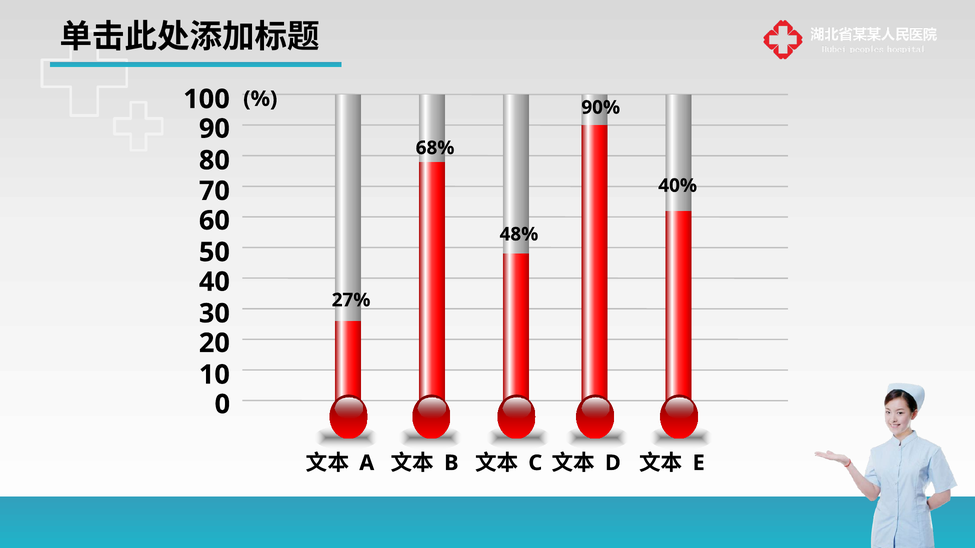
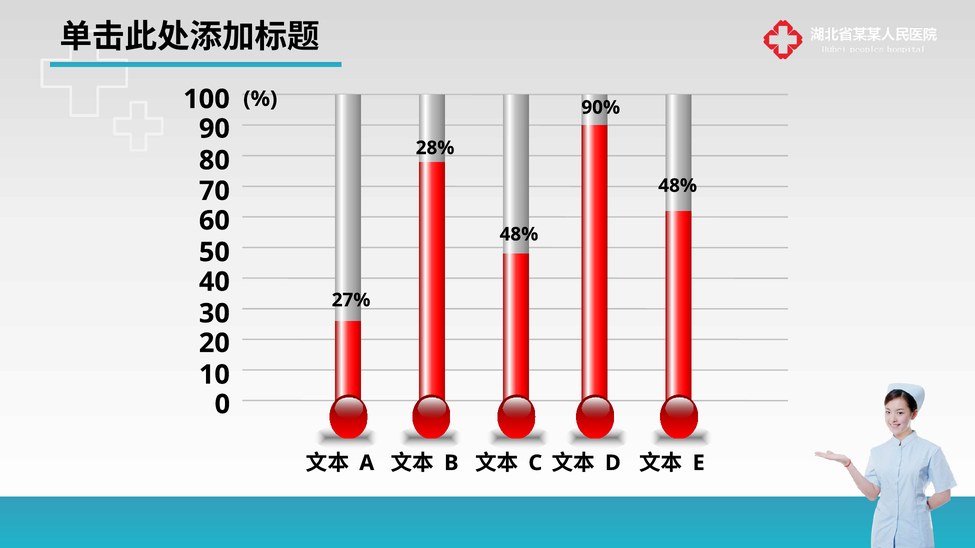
68%: 68% -> 28% (435, 148)
40%: 40% -> 48% (678, 186)
